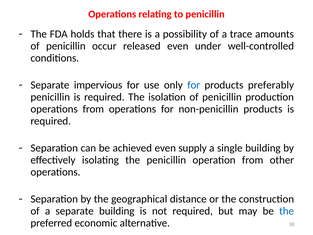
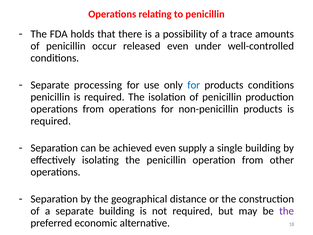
impervious: impervious -> processing (98, 85)
products preferably: preferably -> conditions (271, 85)
the colour: blue -> purple (287, 211)
